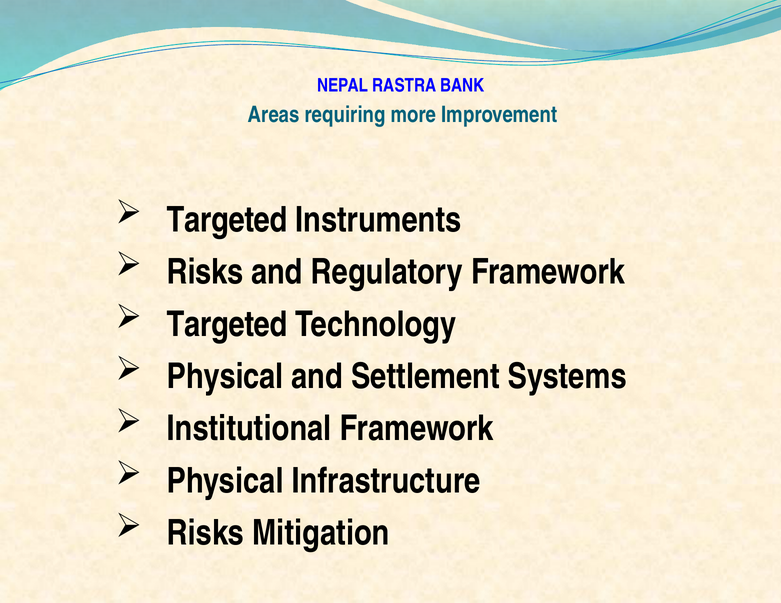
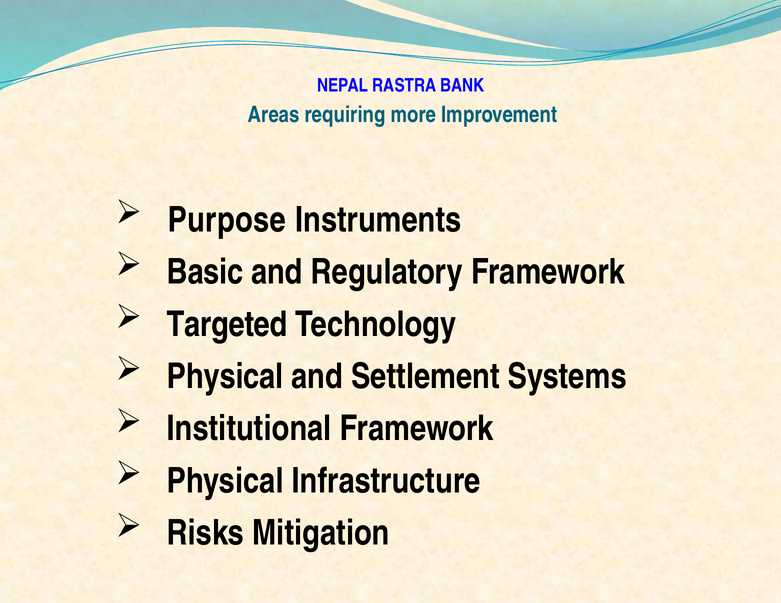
Targeted: Targeted -> Purpose (227, 220)
Risks: Risks -> Basic (205, 272)
